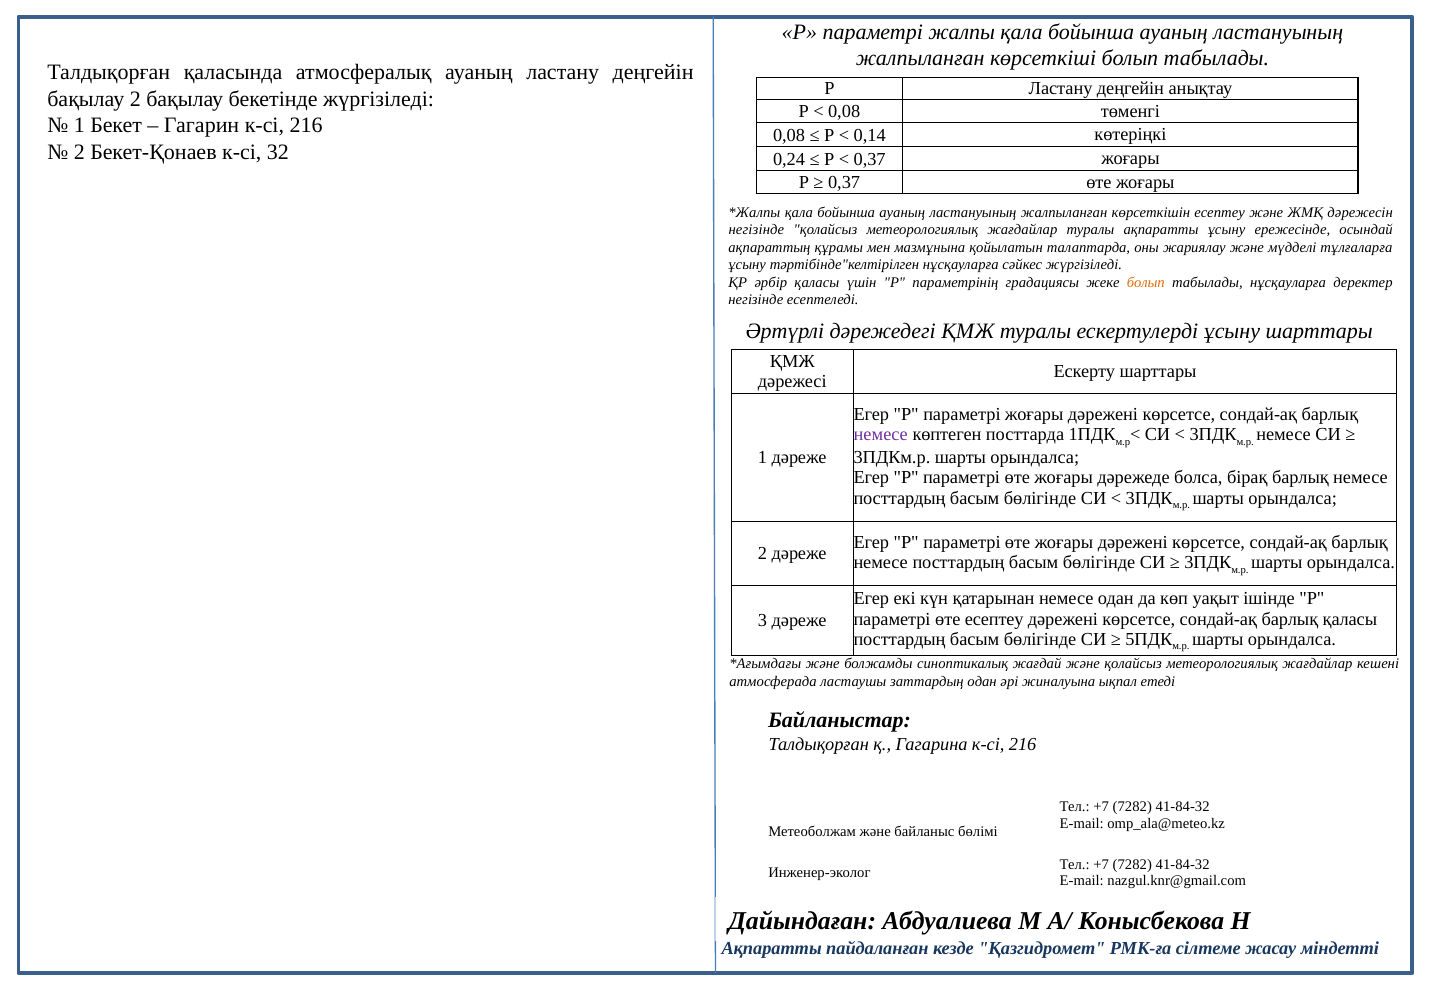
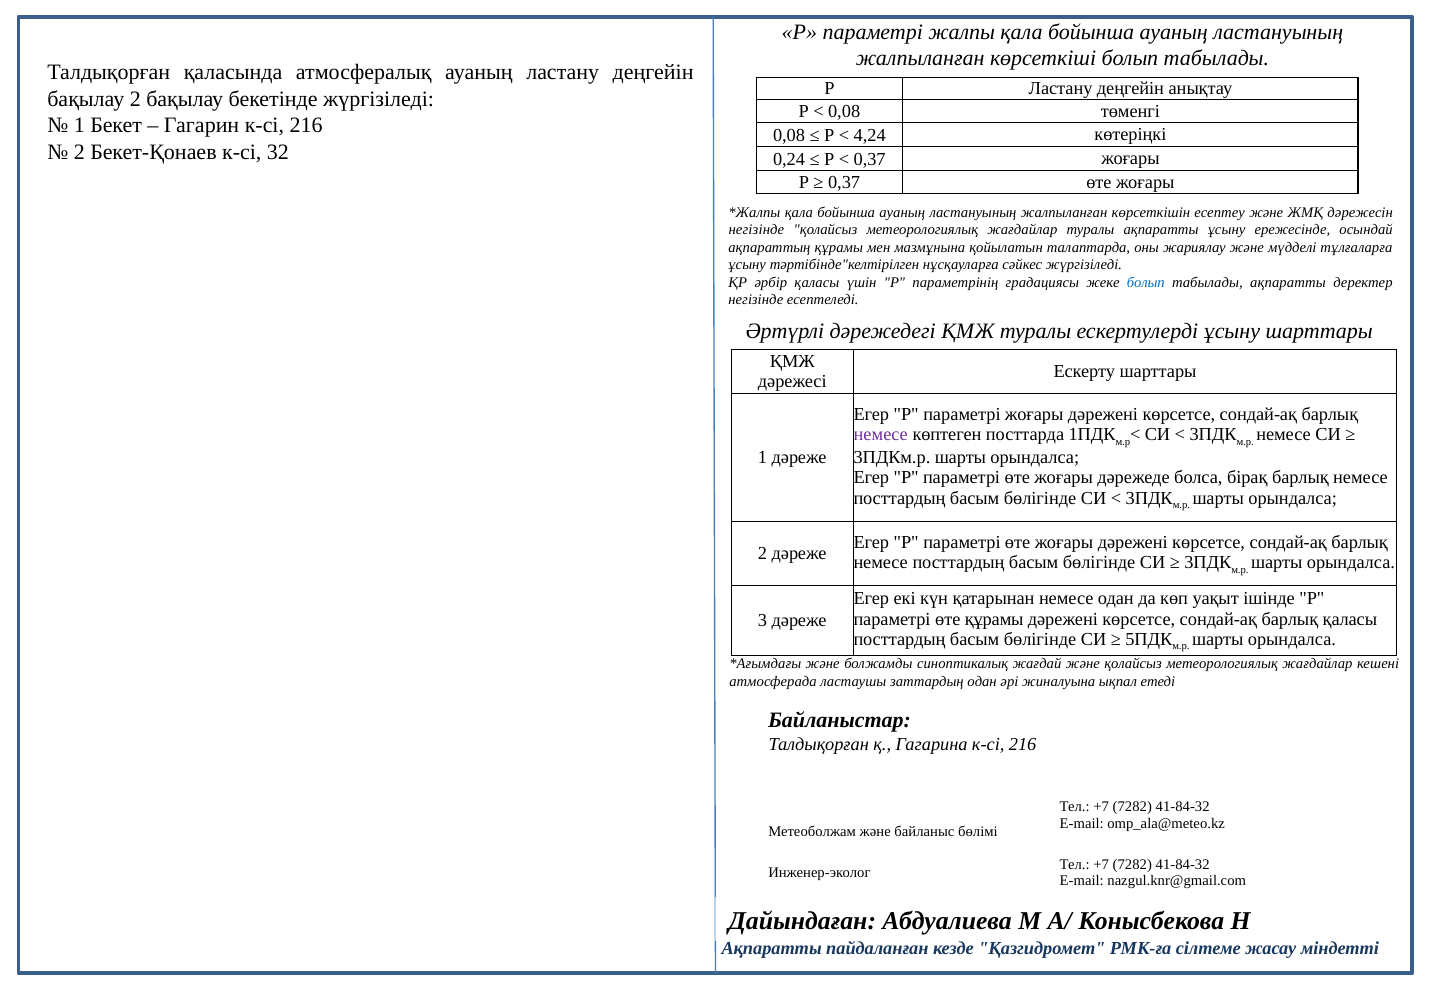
0,14: 0,14 -> 4,24 (870, 136)
болып colour: orange -> blue (1146, 283)
табылады нұсқауларға: нұсқауларға -> ақпаратты (1288, 283)
өте есептеу: есептеу -> құрамы (994, 619)
